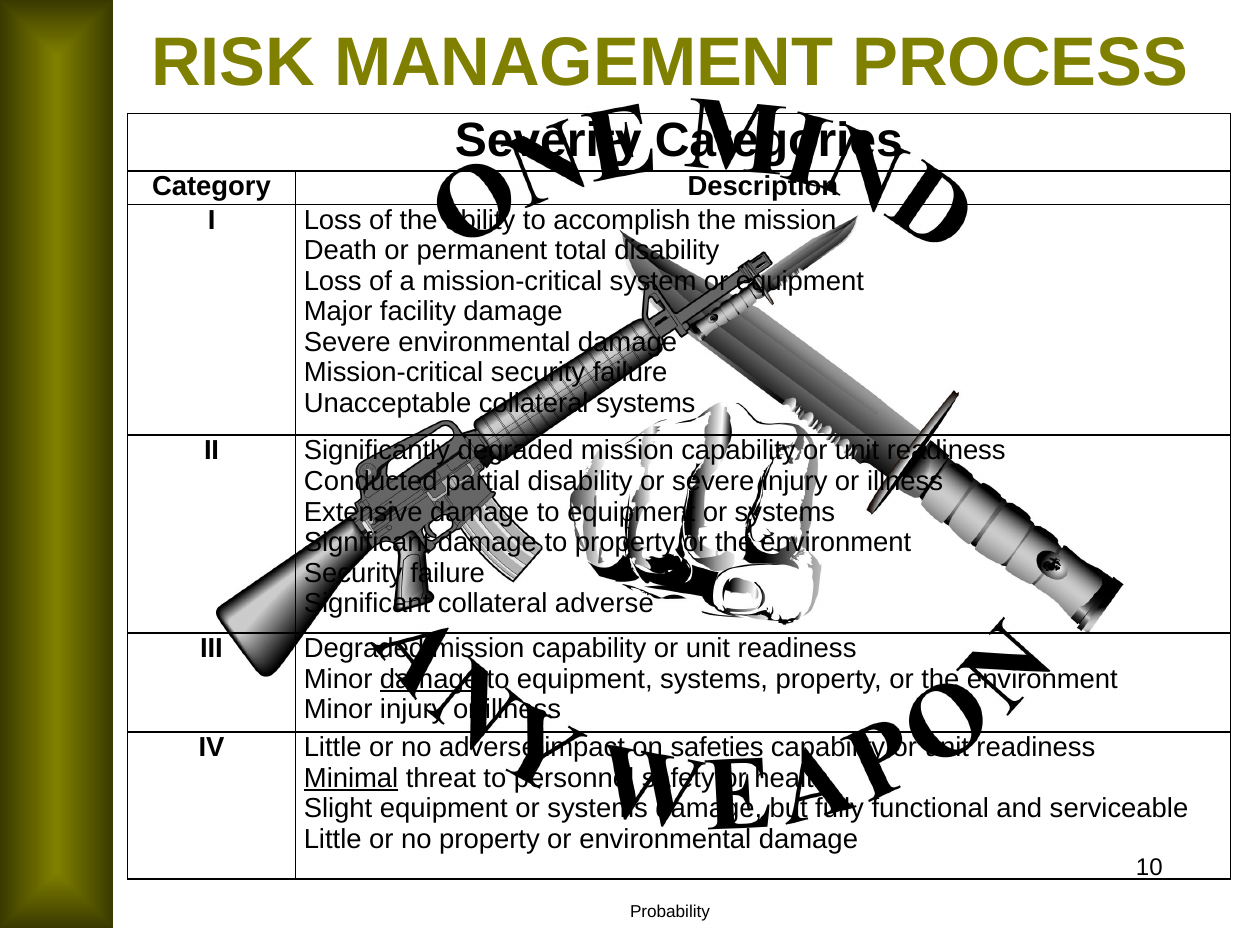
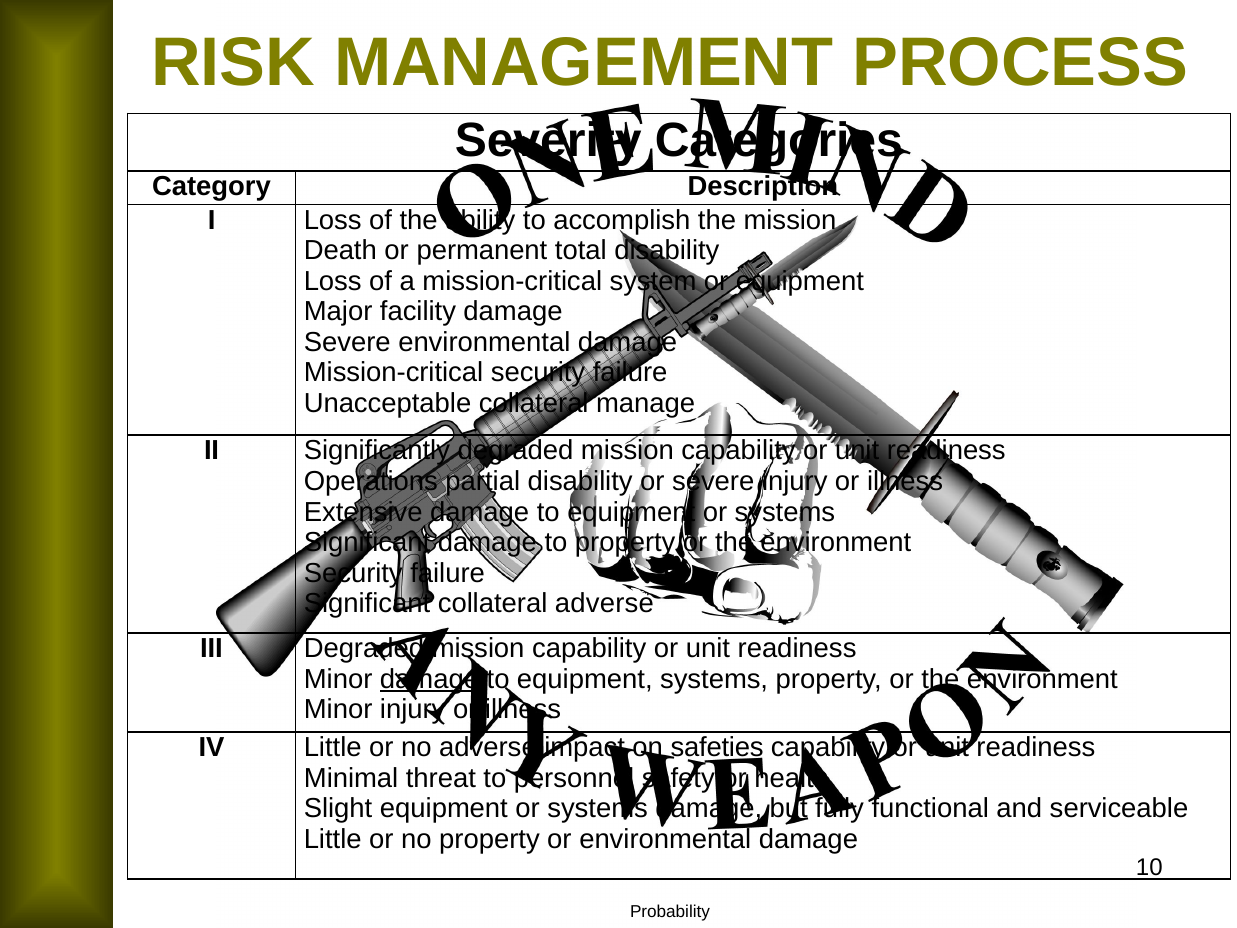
collateral systems: systems -> manage (646, 403)
Conducted: Conducted -> Operations (371, 481)
Minimal underline: present -> none (351, 778)
